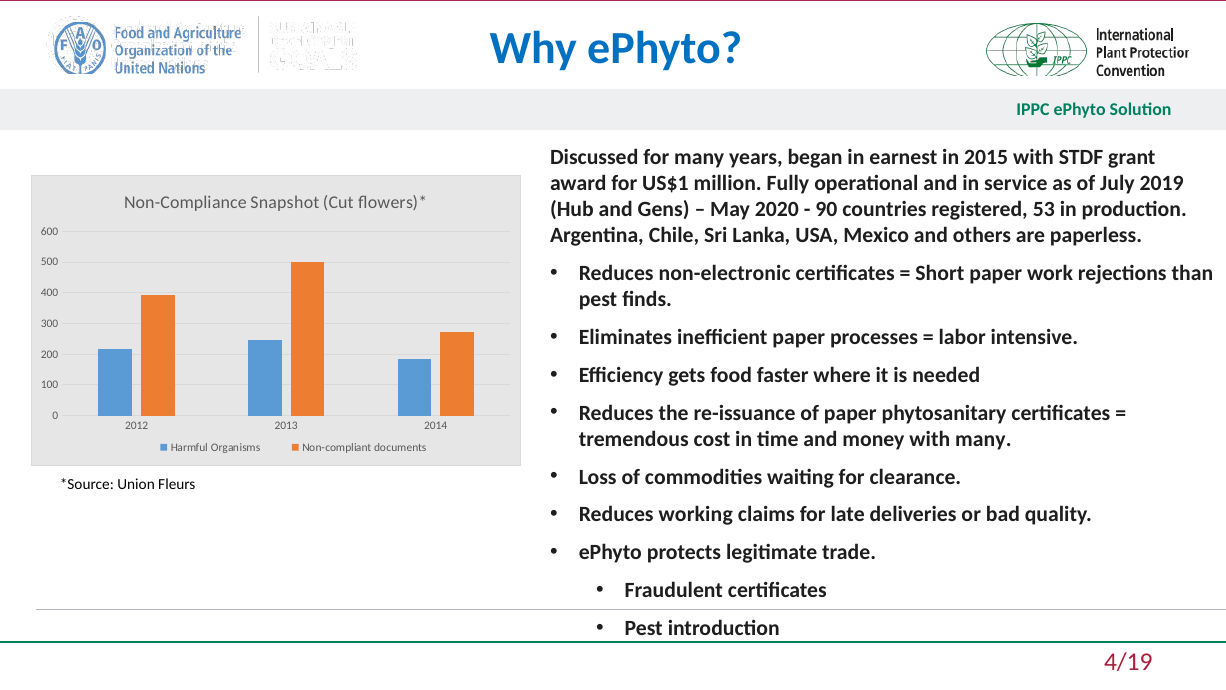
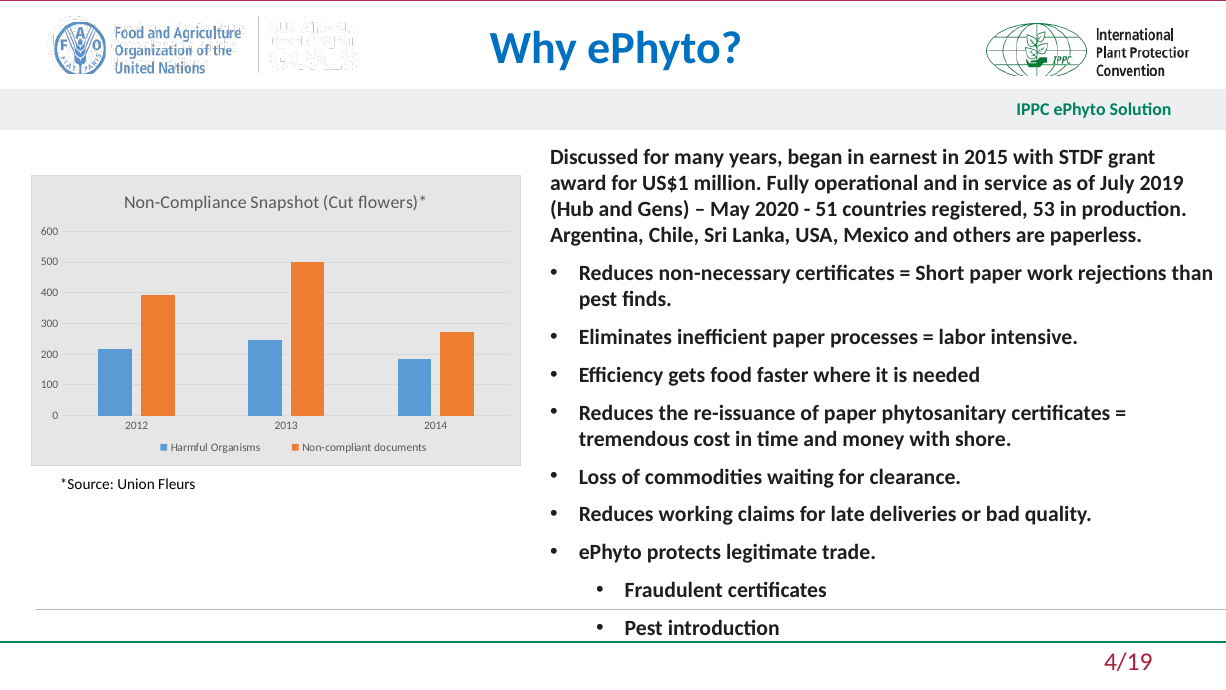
90: 90 -> 51 (826, 209)
non-electronic: non-electronic -> non-necessary (725, 273)
with many: many -> shore (983, 439)
